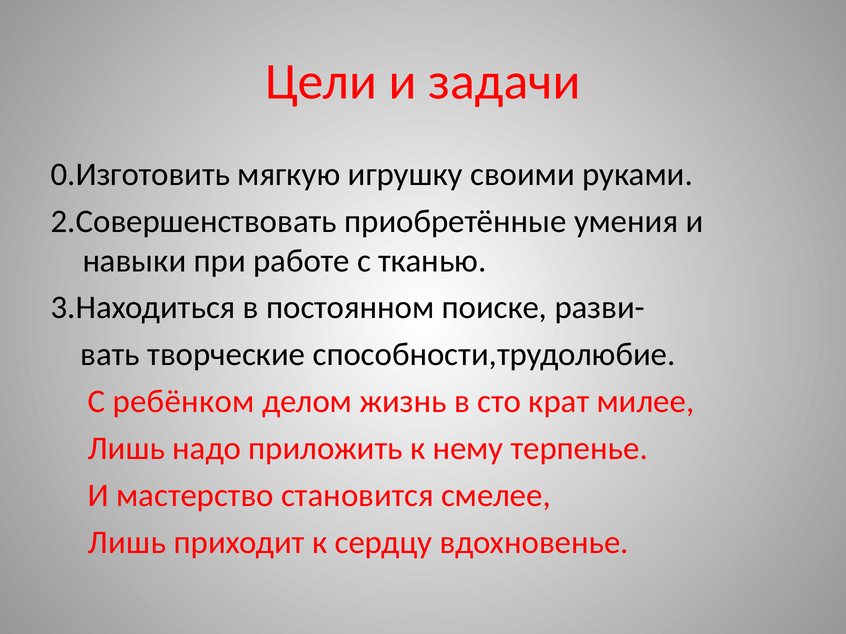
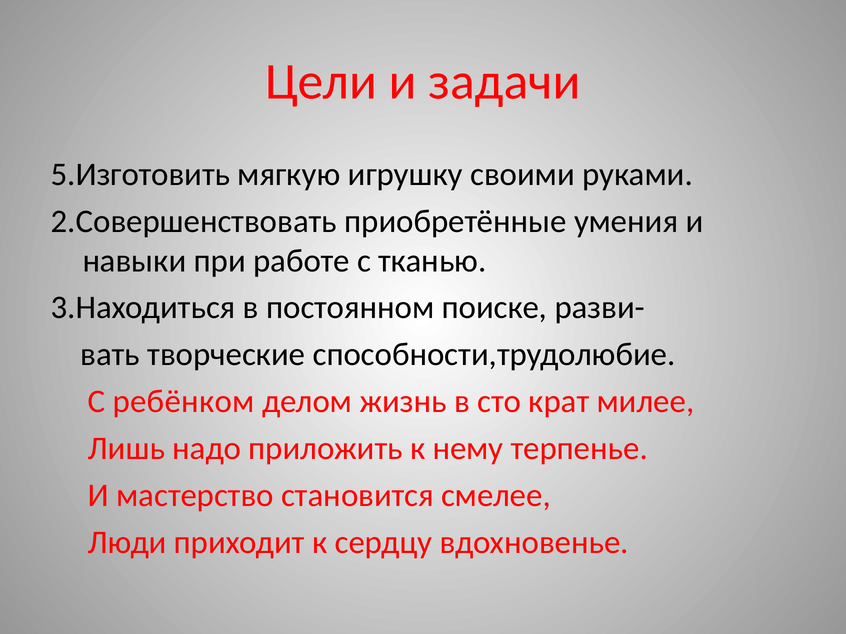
0.Изготовить: 0.Изготовить -> 5.Изготовить (140, 174)
Лишь: Лишь -> Люди (127, 543)
